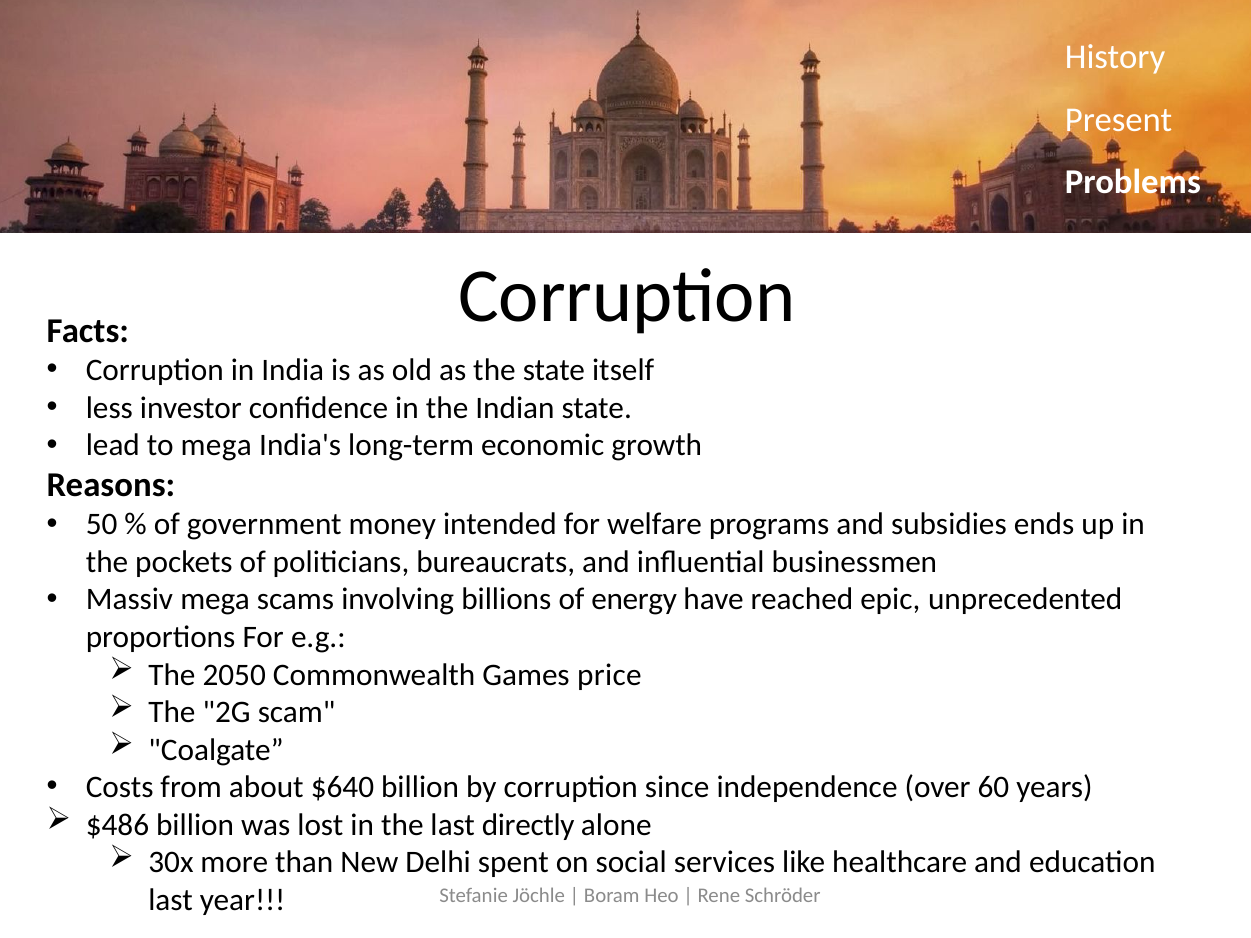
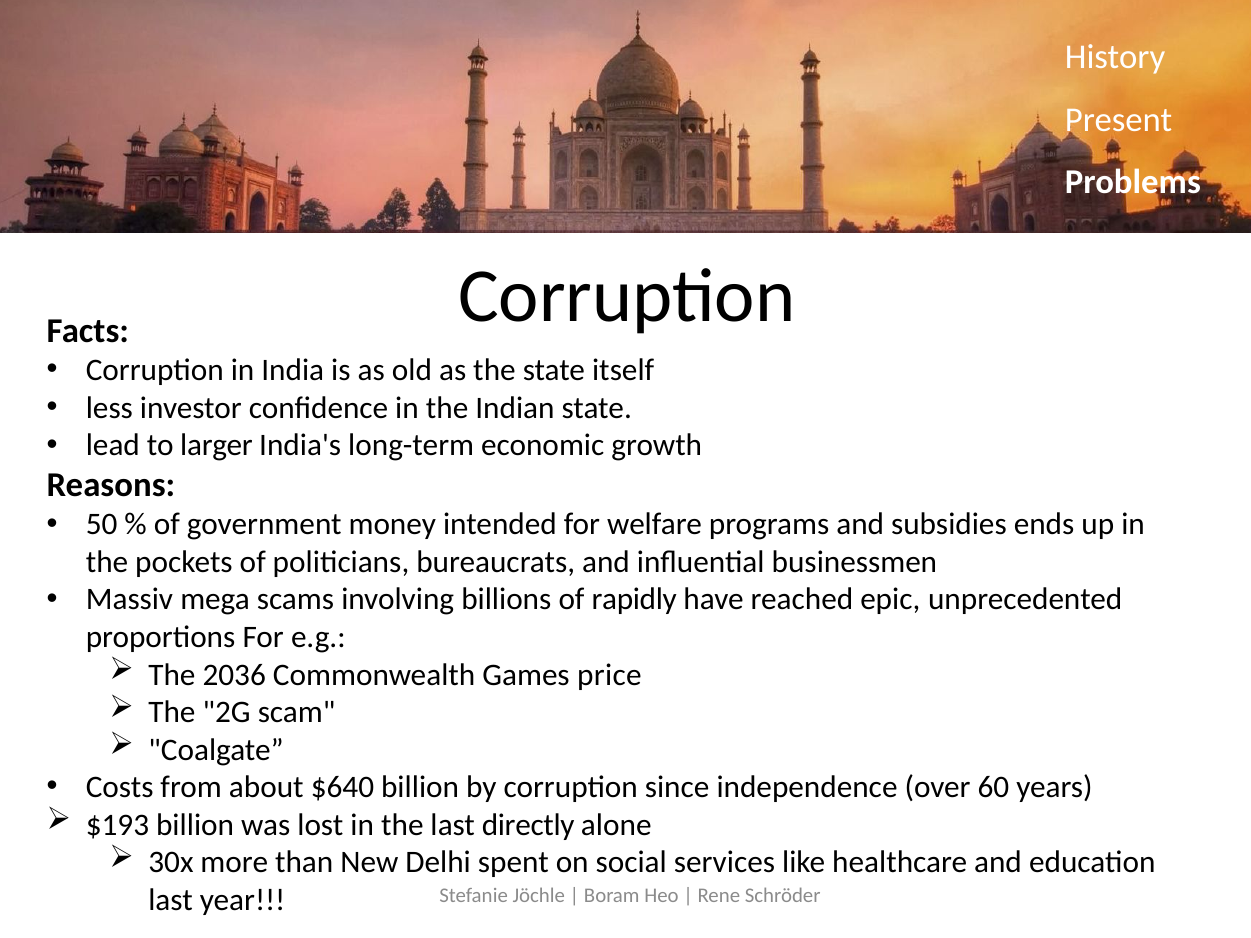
to mega: mega -> larger (217, 446)
energy: energy -> rapidly (634, 600)
2050: 2050 -> 2036 (234, 675)
$486: $486 -> $193 (117, 825)
